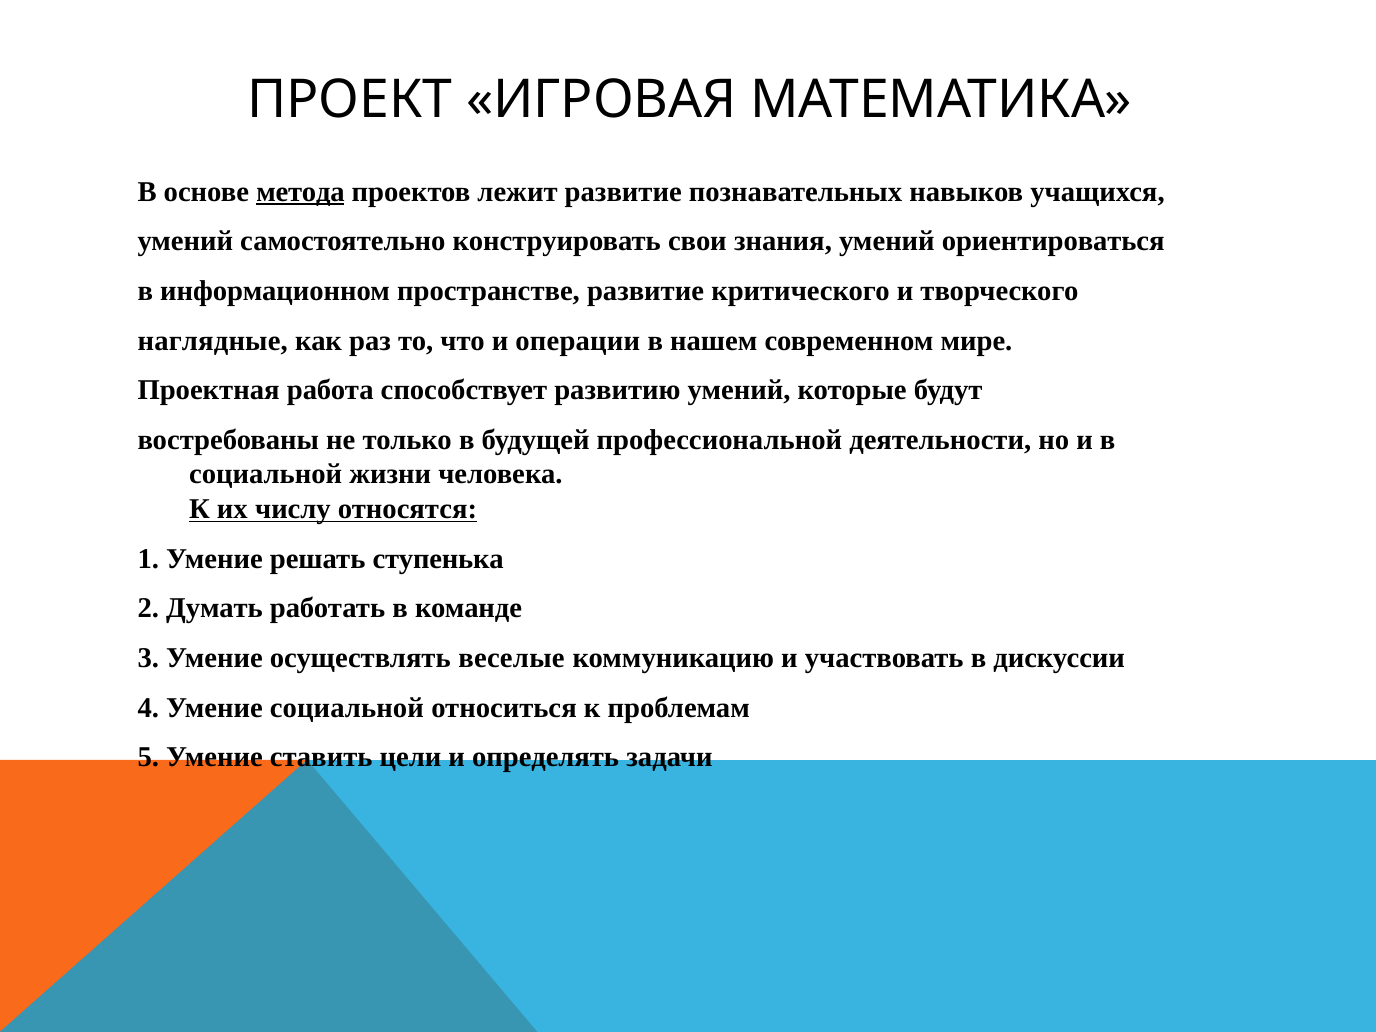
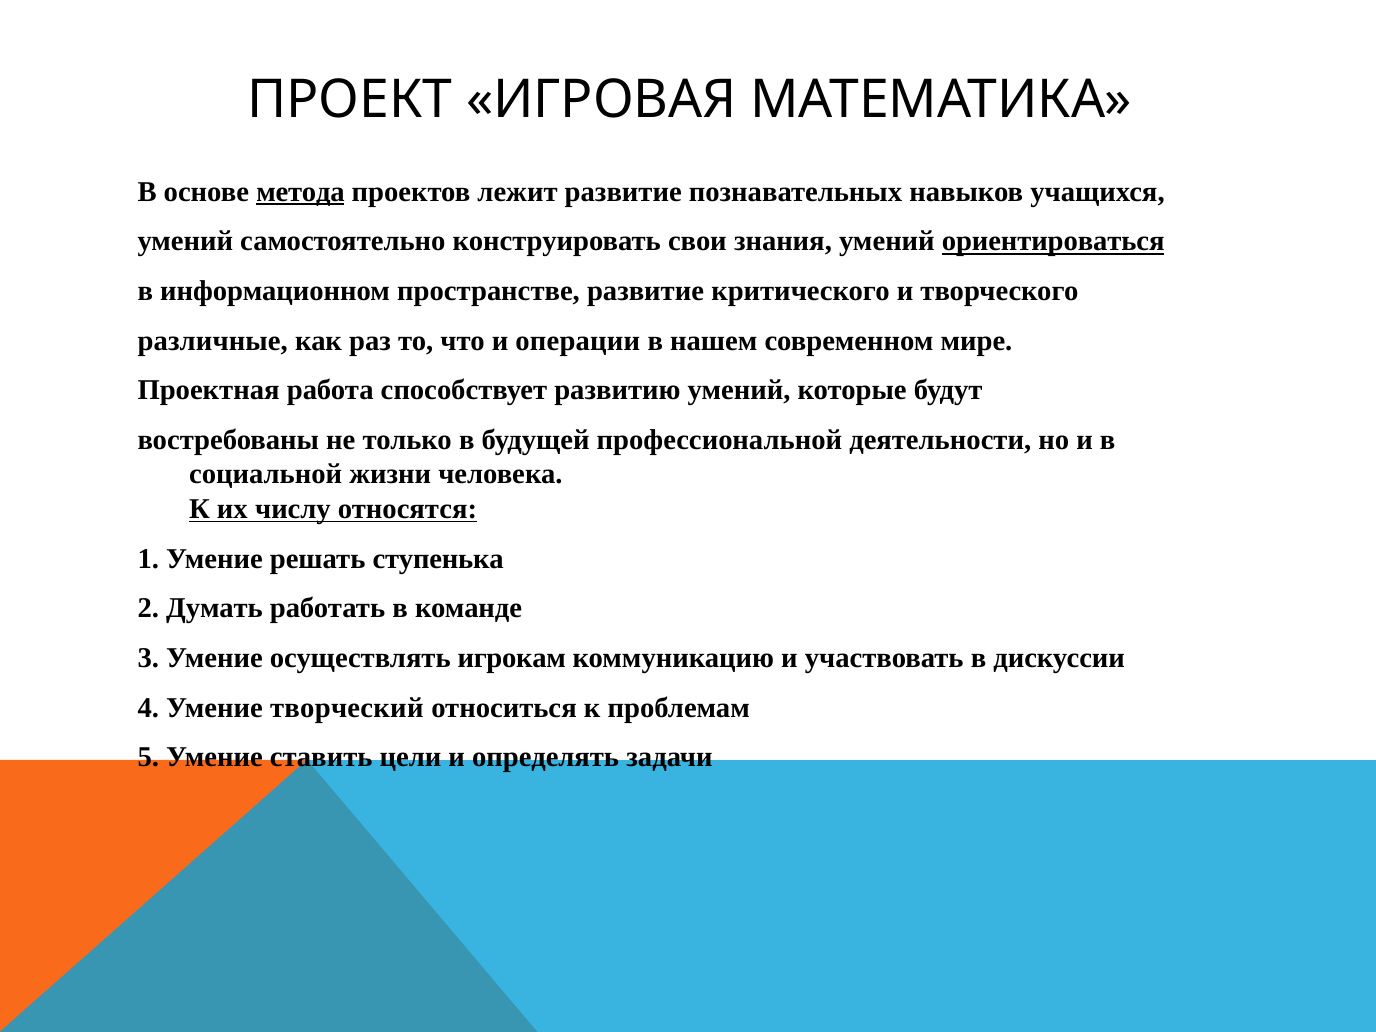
ориентироваться underline: none -> present (1053, 241)
наглядные: наглядные -> различные (213, 341)
веселые: веселые -> игрокам (512, 658)
Умение социальной: социальной -> творческий (347, 708)
